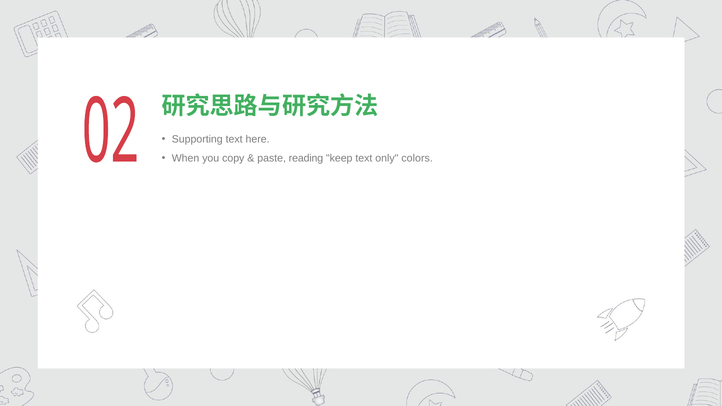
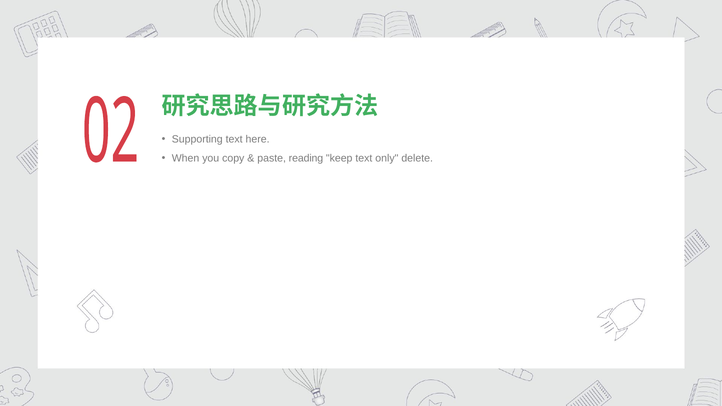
colors: colors -> delete (417, 158)
